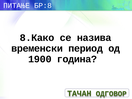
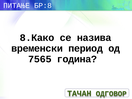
1900: 1900 -> 7565 (40, 59)
